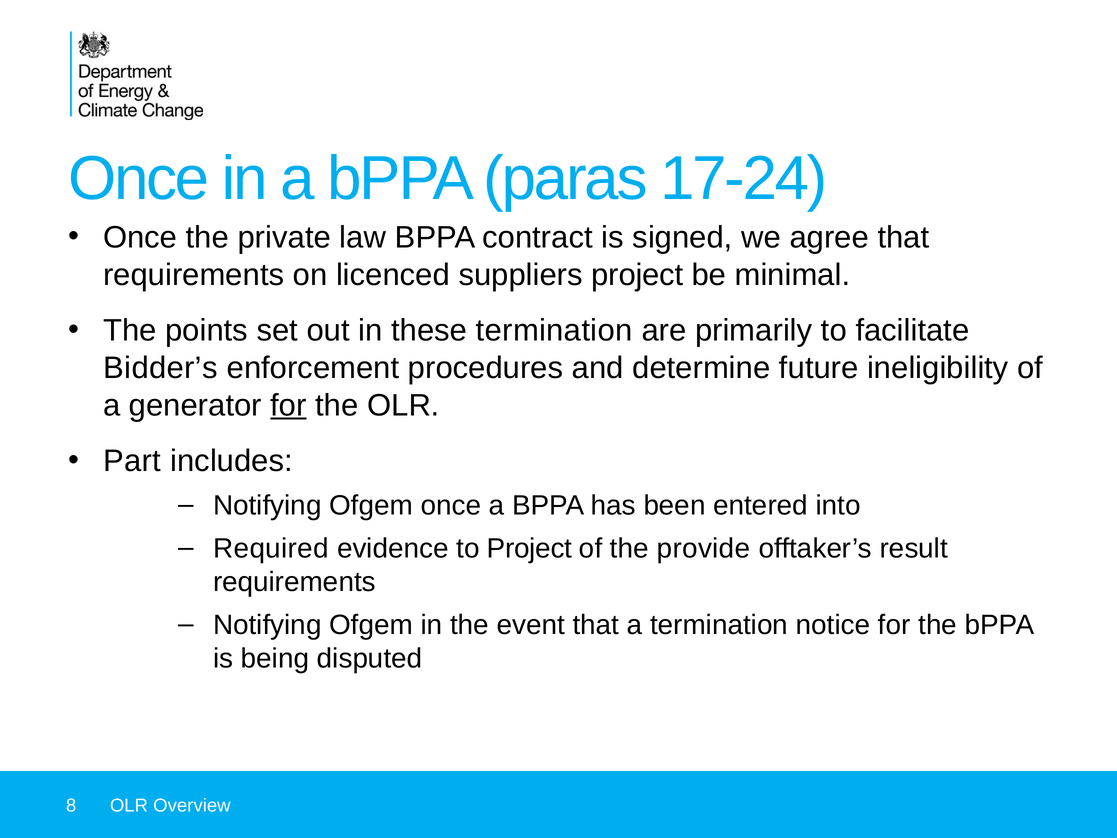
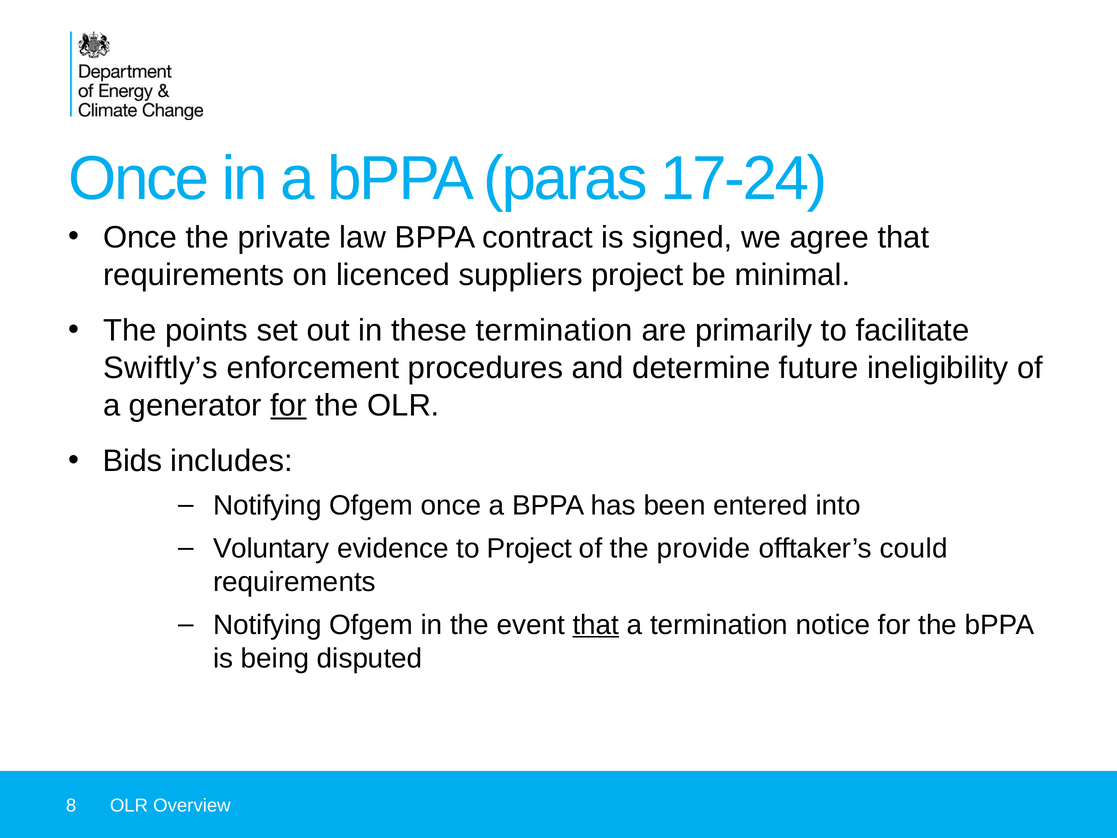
Bidder’s: Bidder’s -> Swiftly’s (160, 368)
Part: Part -> Bids (132, 461)
Required: Required -> Voluntary (271, 548)
result: result -> could (914, 548)
that underline: none -> present (596, 625)
